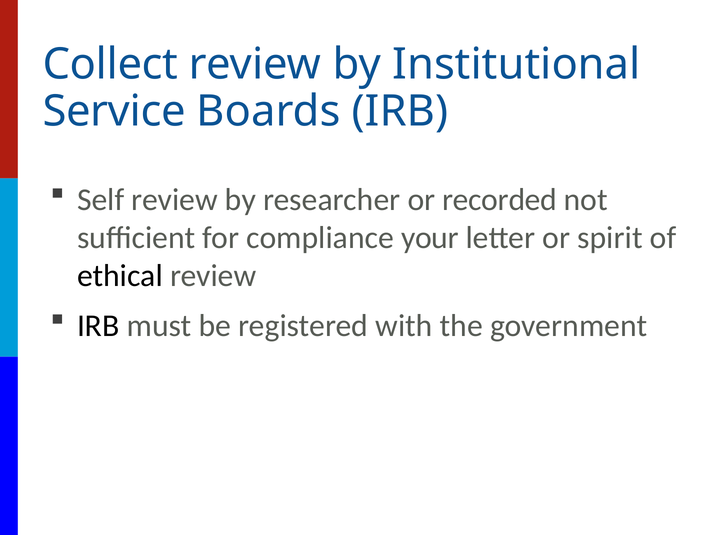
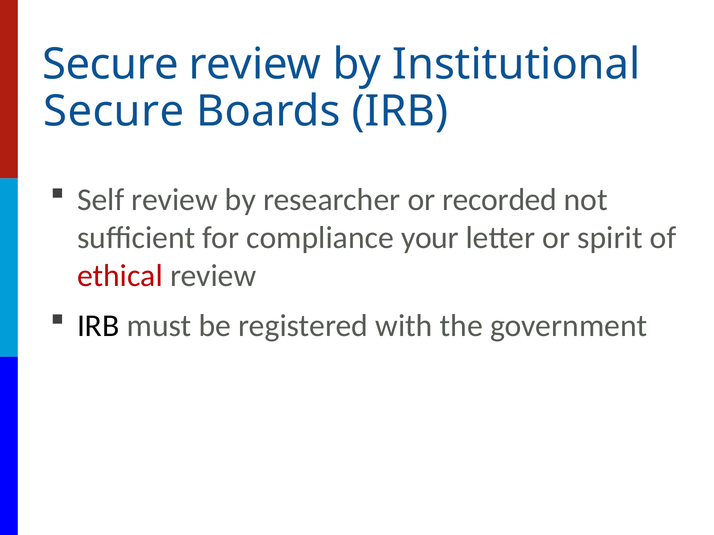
Collect: Collect -> Secure (110, 64)
Service: Service -> Secure (114, 112)
ethical colour: black -> red (120, 276)
